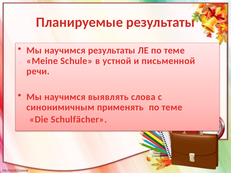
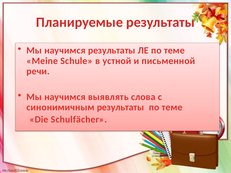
синонимичным применять: применять -> результаты (120, 107)
